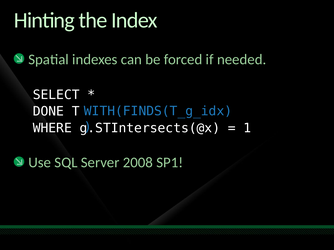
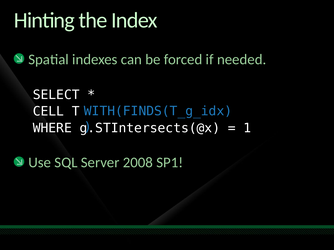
DONE: DONE -> CELL (48, 112)
